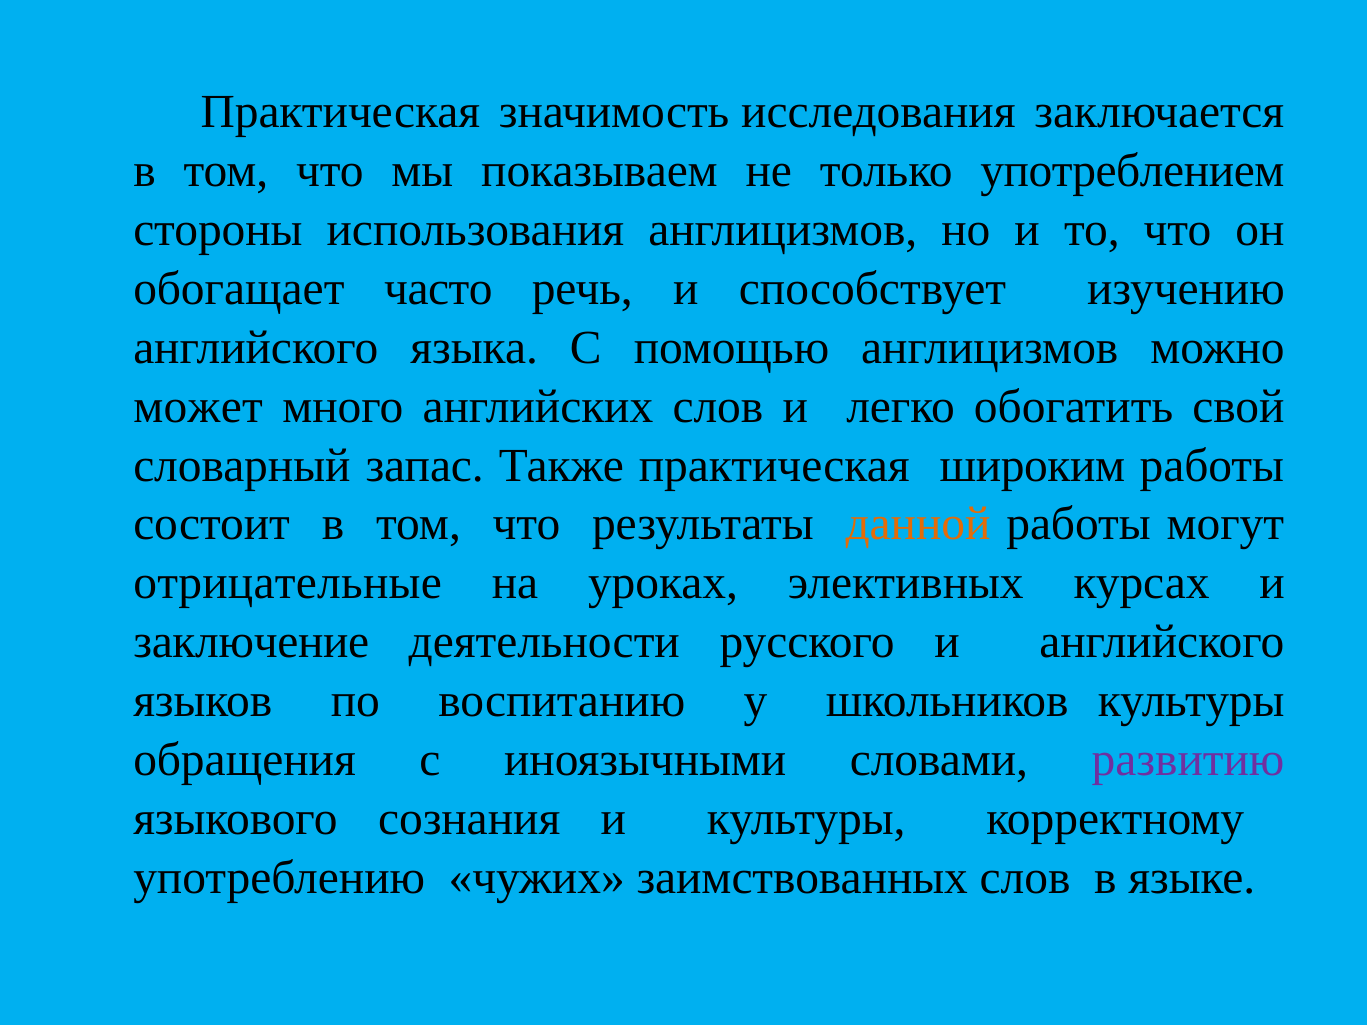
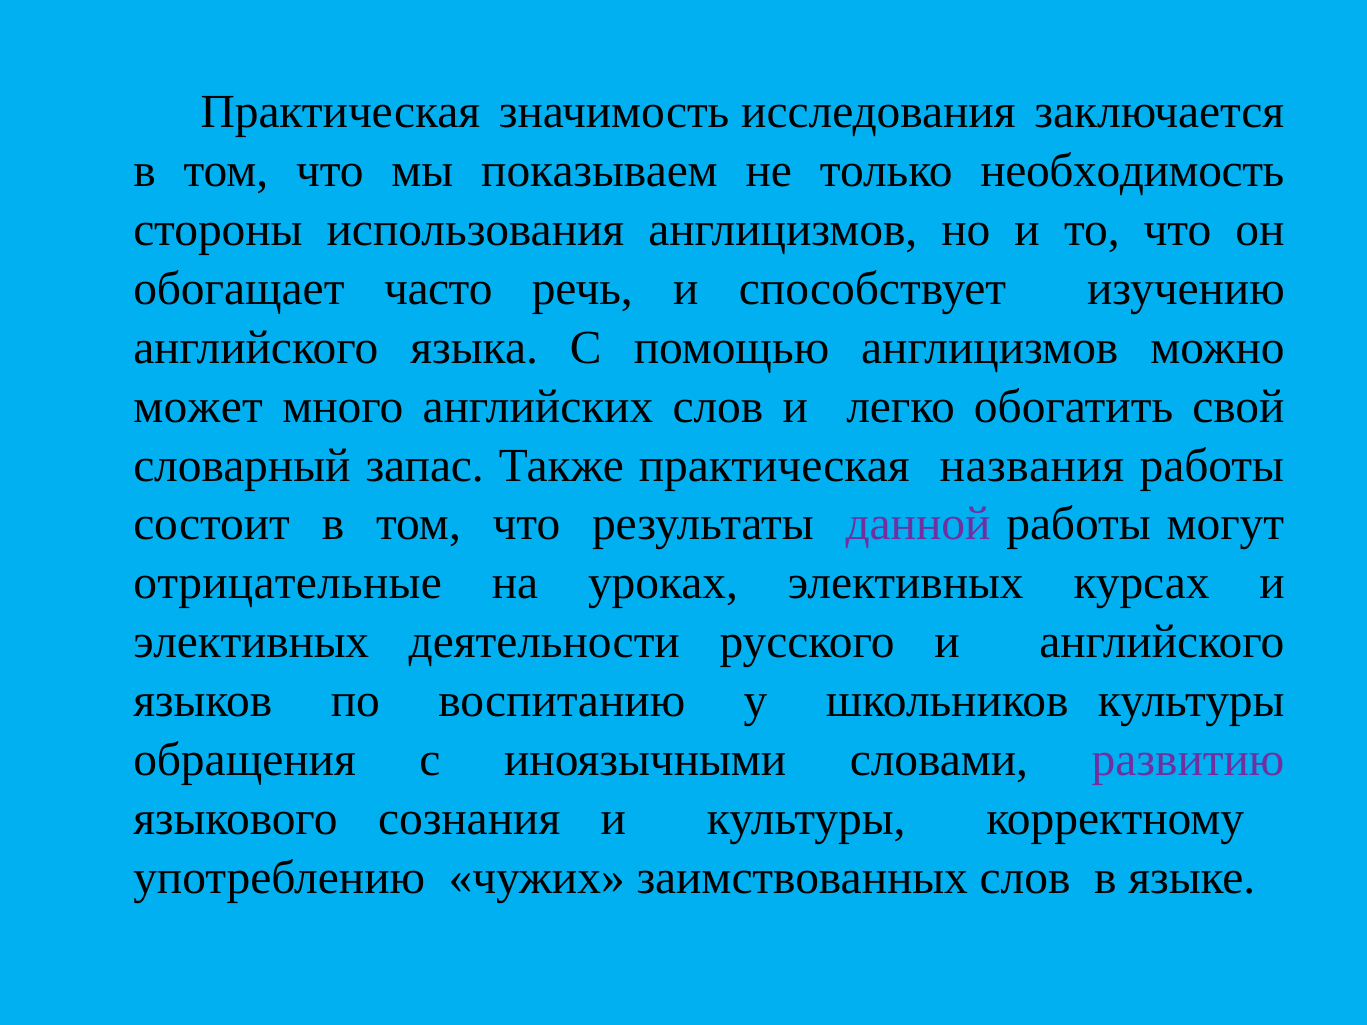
употреблением: употреблением -> необходимость (1132, 171)
широким: широким -> названия (1032, 465)
данной colour: orange -> purple (918, 524)
заключение: заключение -> элективных (251, 642)
